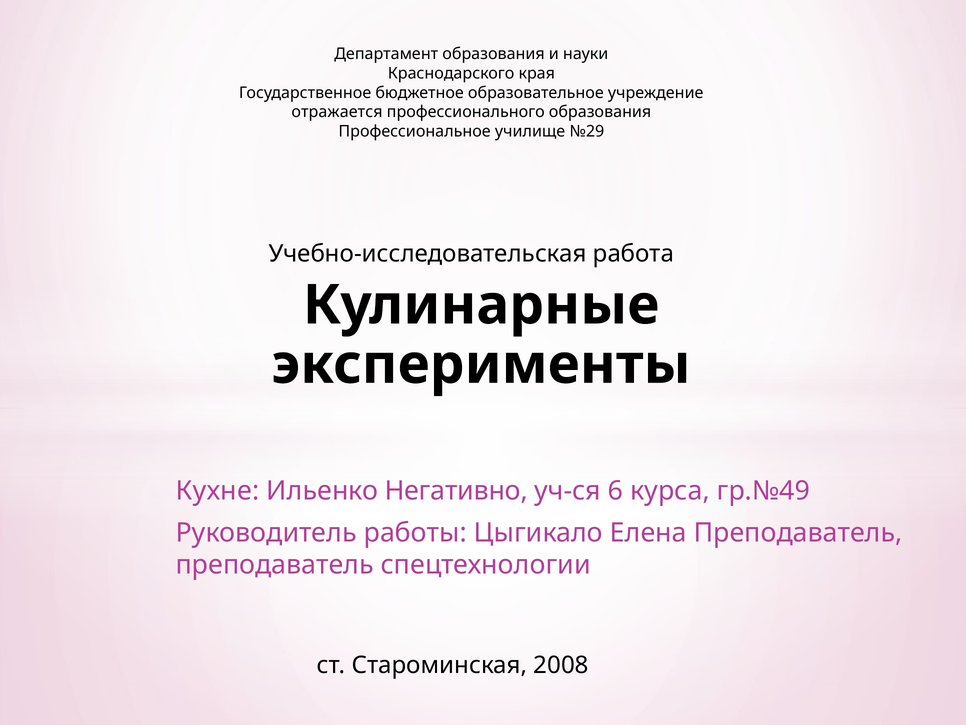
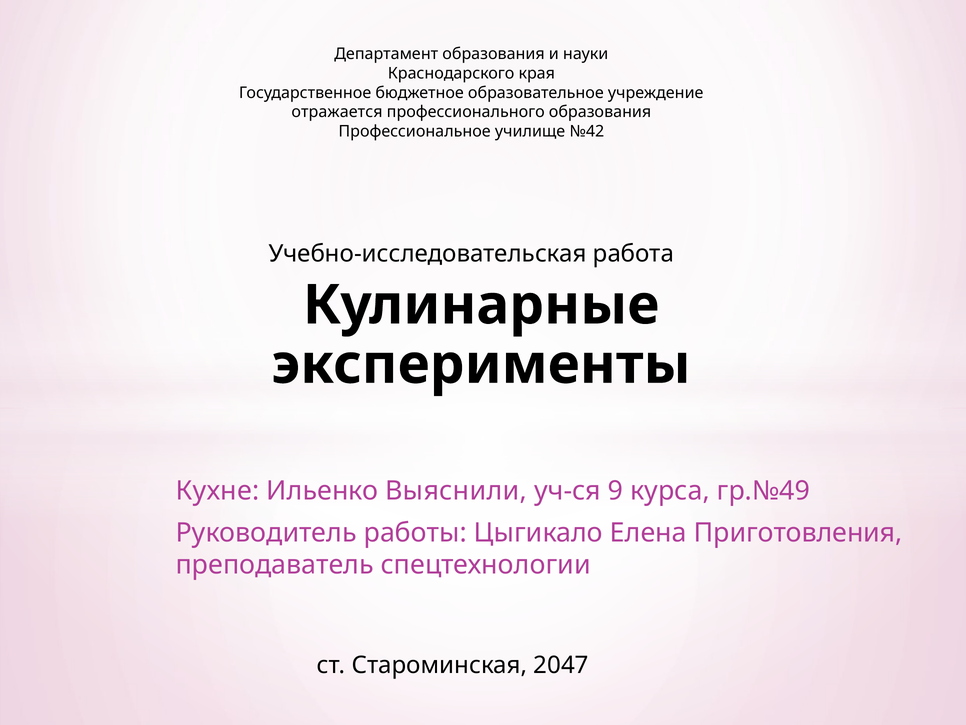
№29: №29 -> №42 (587, 131)
Негативно: Негативно -> Выяснили (456, 491)
6: 6 -> 9 (615, 491)
Елена Преподаватель: Преподаватель -> Приготовления (798, 532)
2008: 2008 -> 2047 (561, 665)
